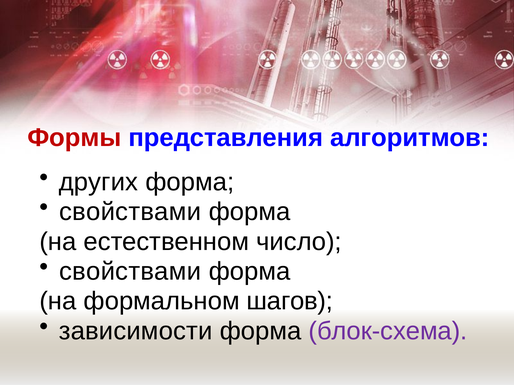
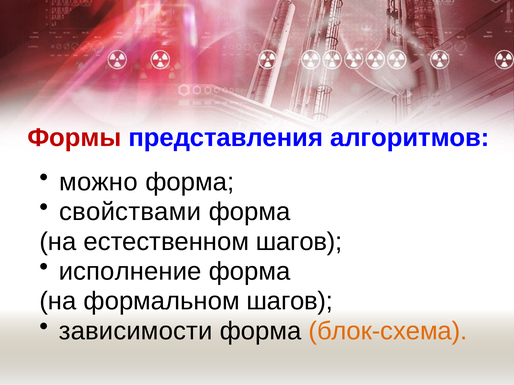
других: других -> можно (98, 182)
естественном число: число -> шагов (299, 242)
свойствами: свойствами -> исполнение (130, 272)
блок-схема colour: purple -> orange (388, 331)
